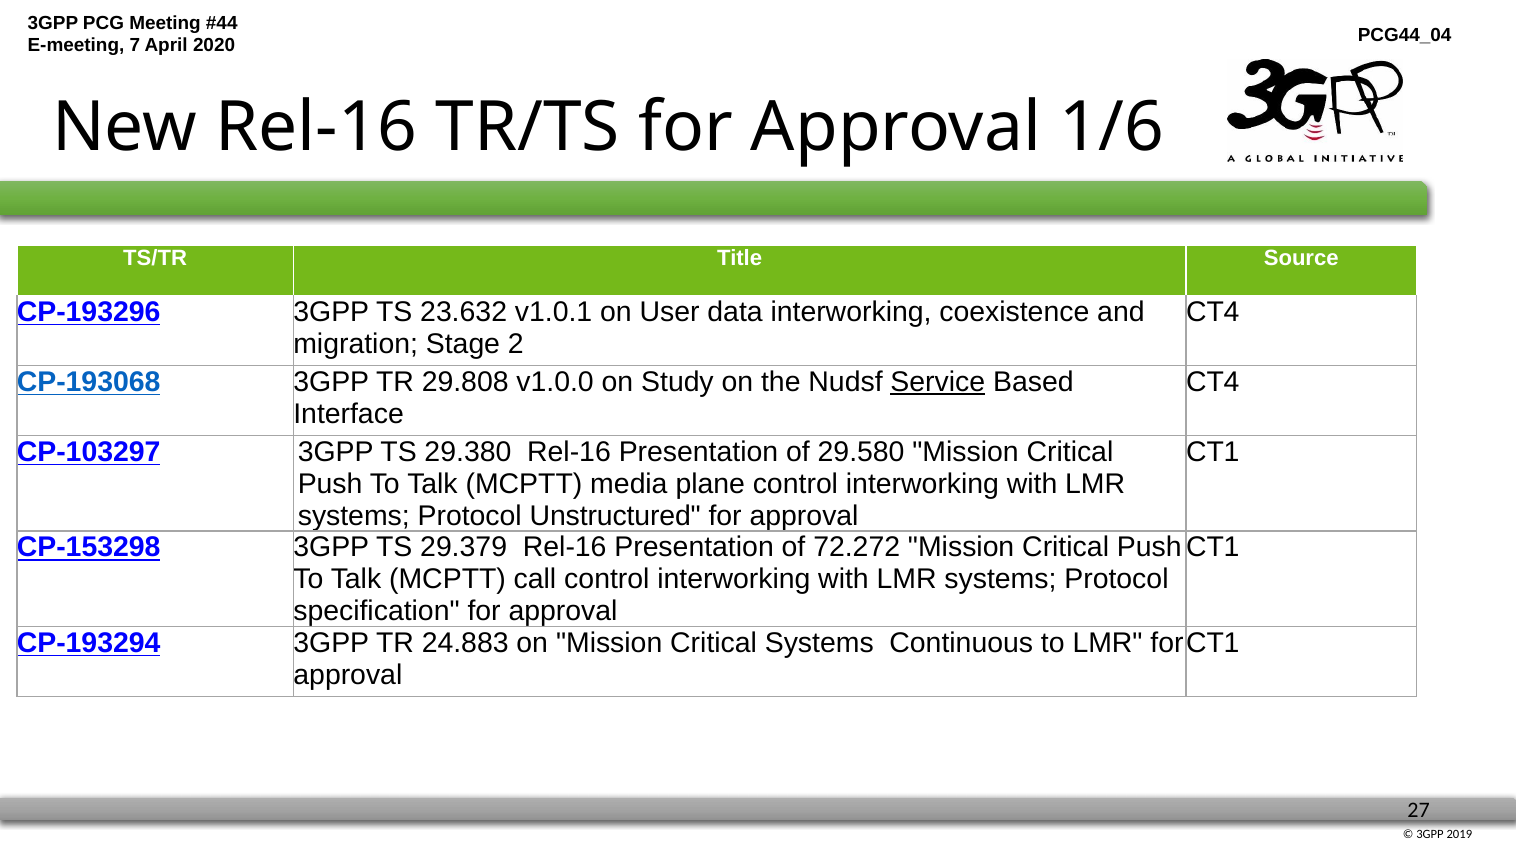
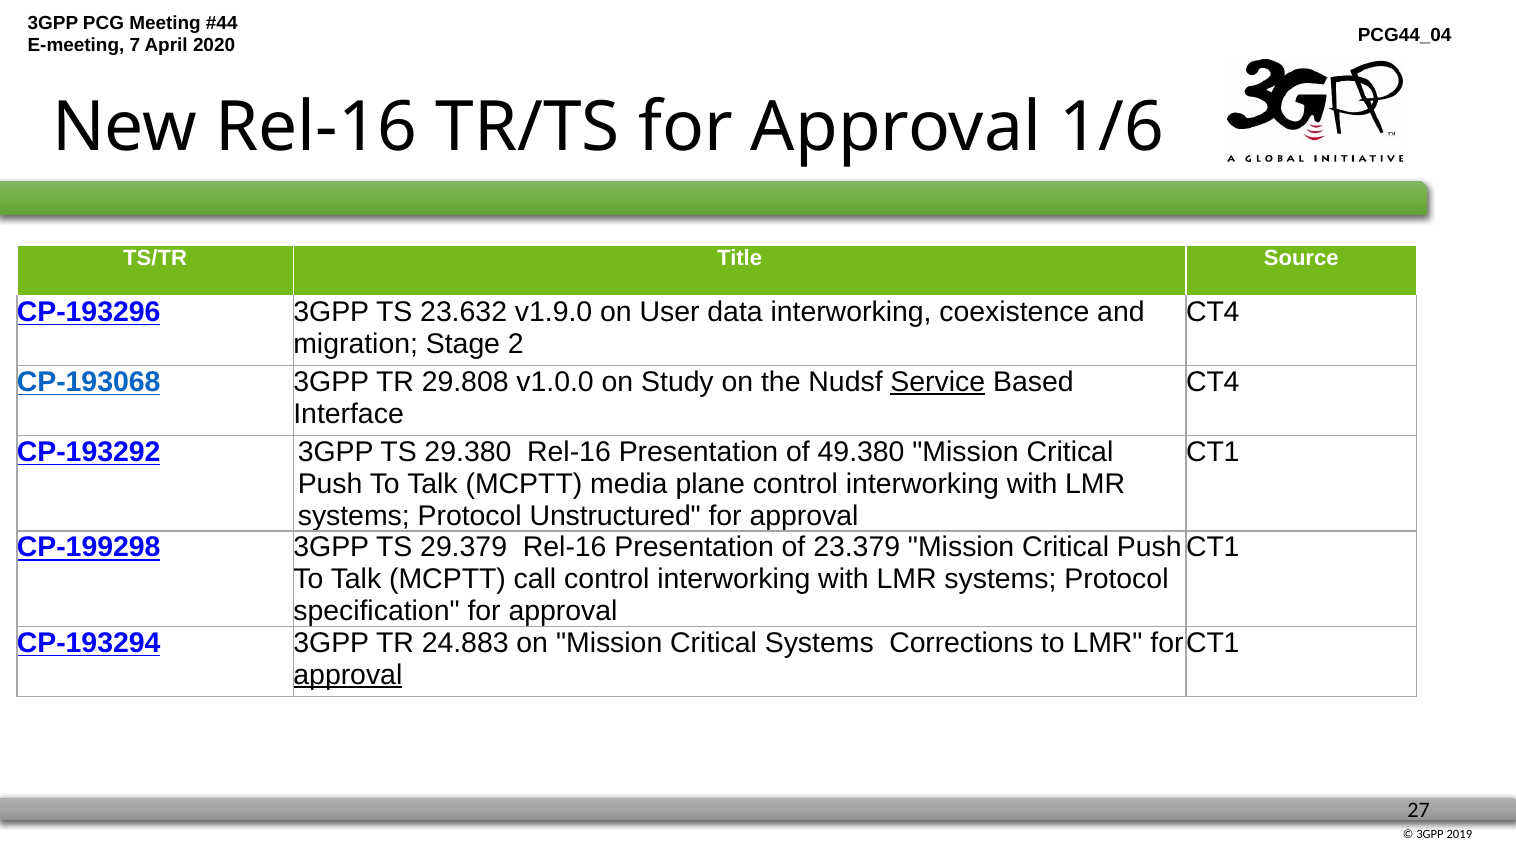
v1.0.1: v1.0.1 -> v1.9.0 (554, 312)
CP-103297: CP-103297 -> CP-193292 (89, 452)
29.580: 29.580 -> 49.380 (861, 452)
CP-153298: CP-153298 -> CP-199298 (89, 547)
72.272: 72.272 -> 23.379 (857, 547)
Continuous: Continuous -> Corrections (961, 643)
approval underline: none -> present (348, 675)
